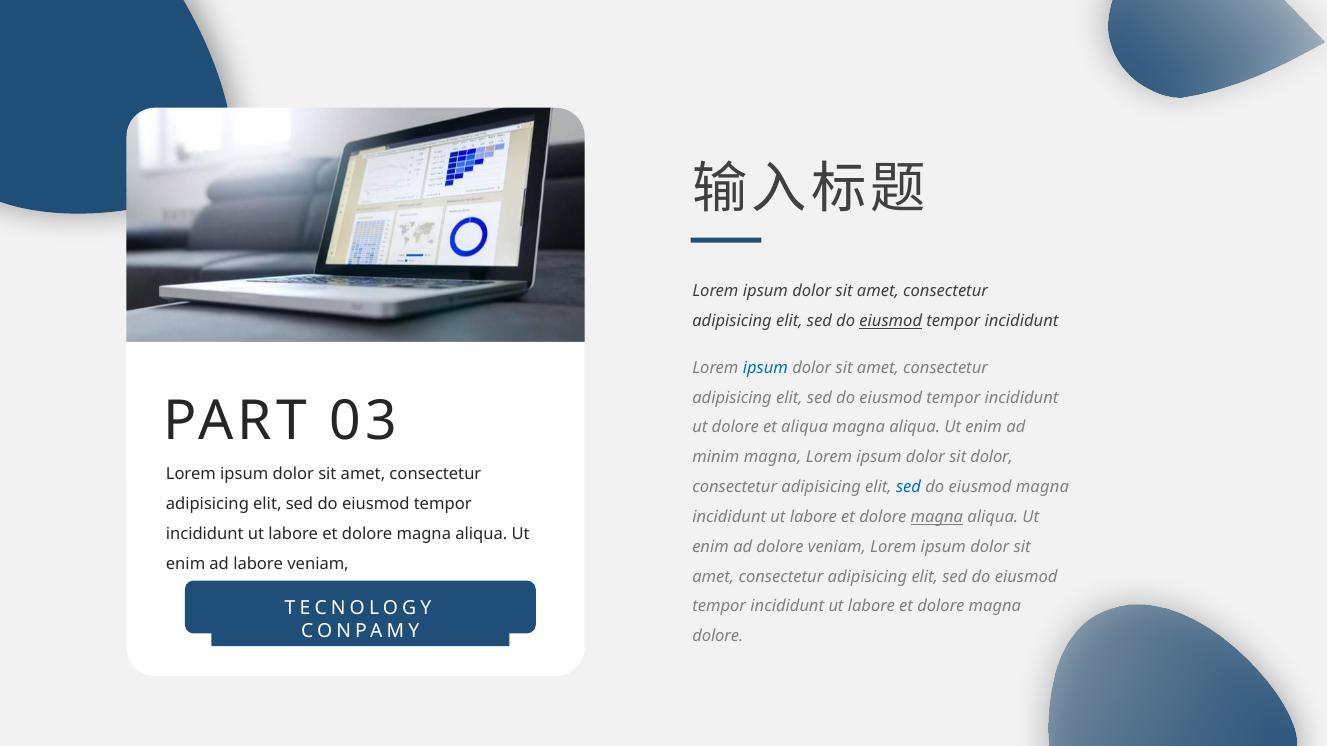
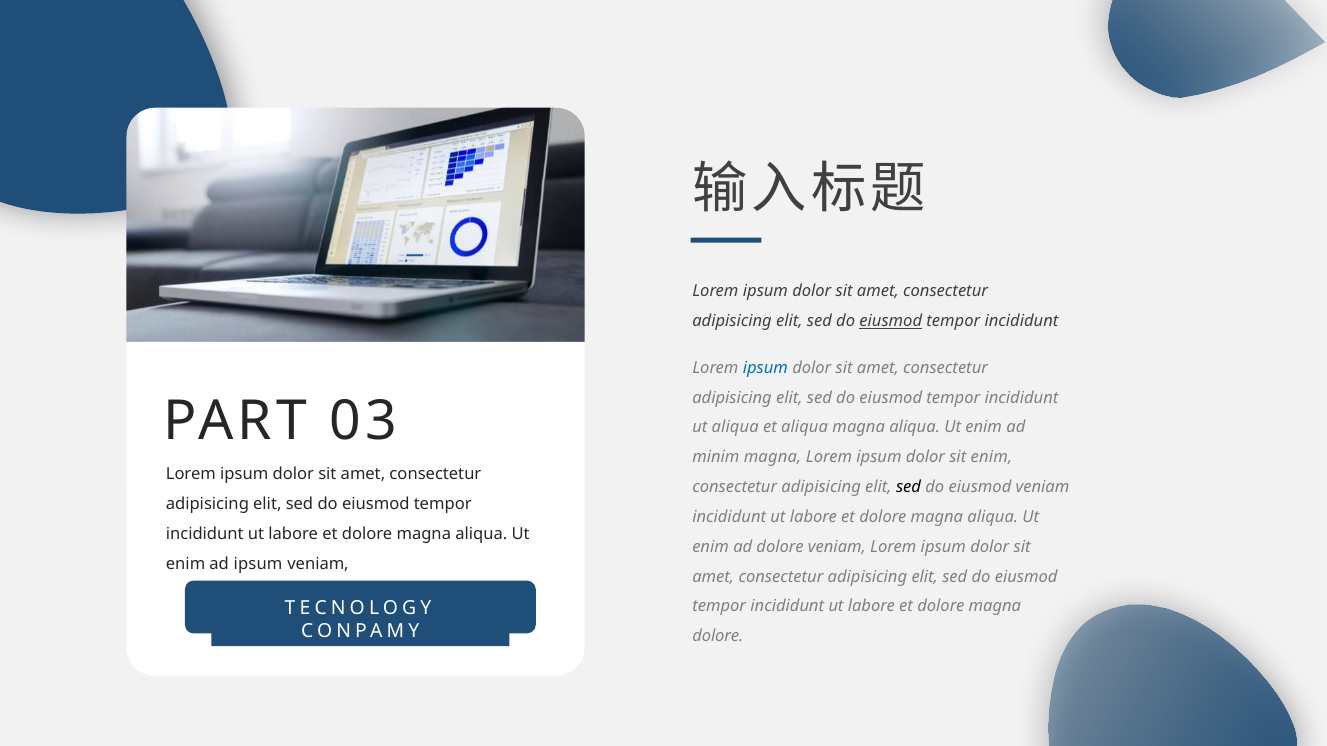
ut dolore: dolore -> aliqua (735, 428)
sit dolor: dolor -> enim (991, 458)
sed colour: blue -> black (909, 487)
eiusmod magna: magna -> veniam (1043, 487)
magna underline: present -> none (937, 517)
ad labore: labore -> ipsum (258, 564)
